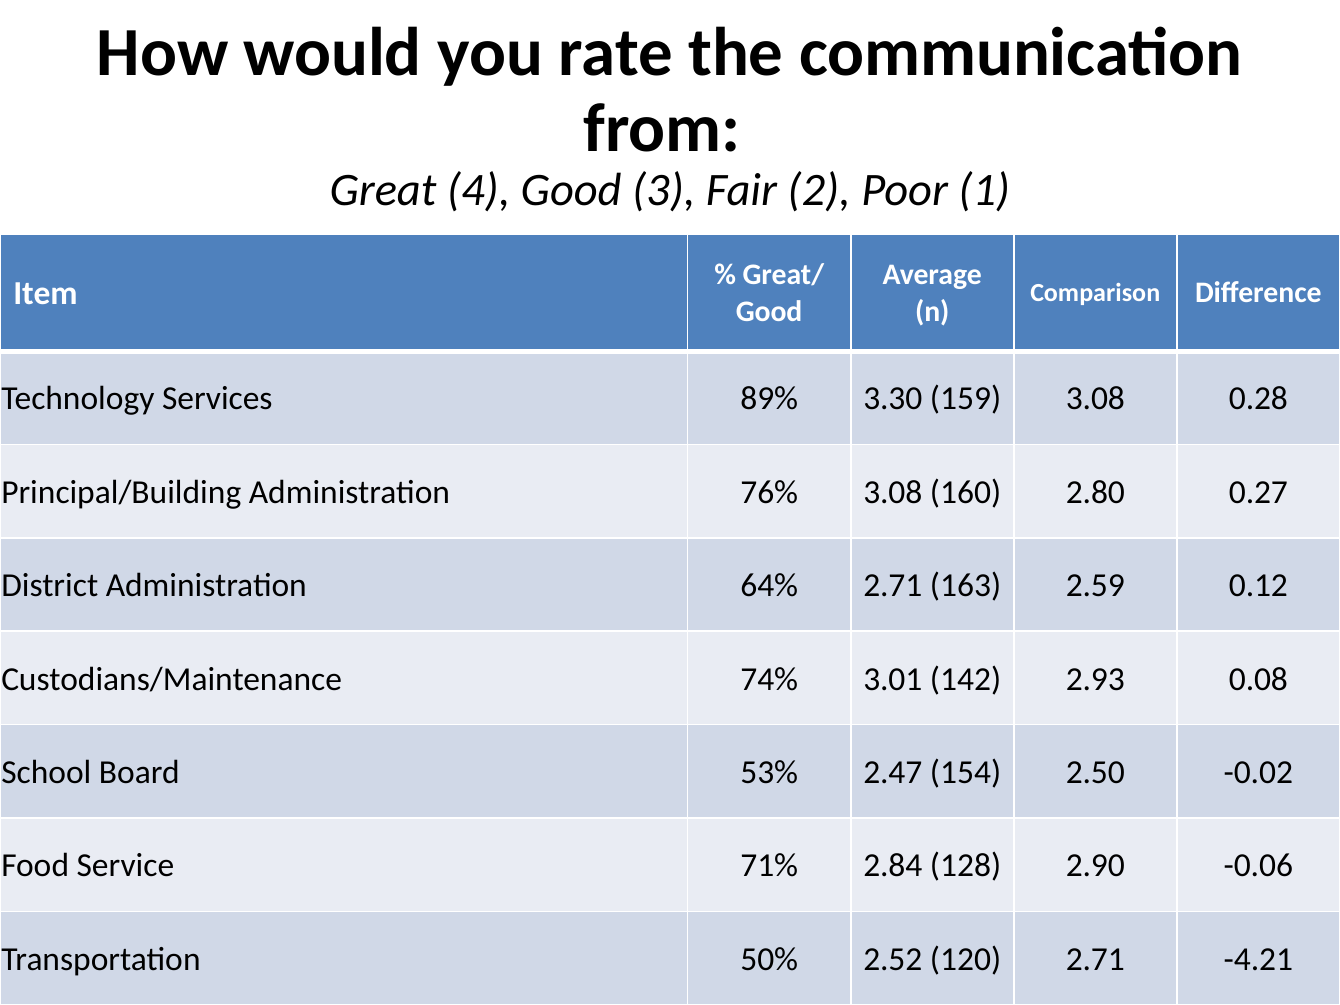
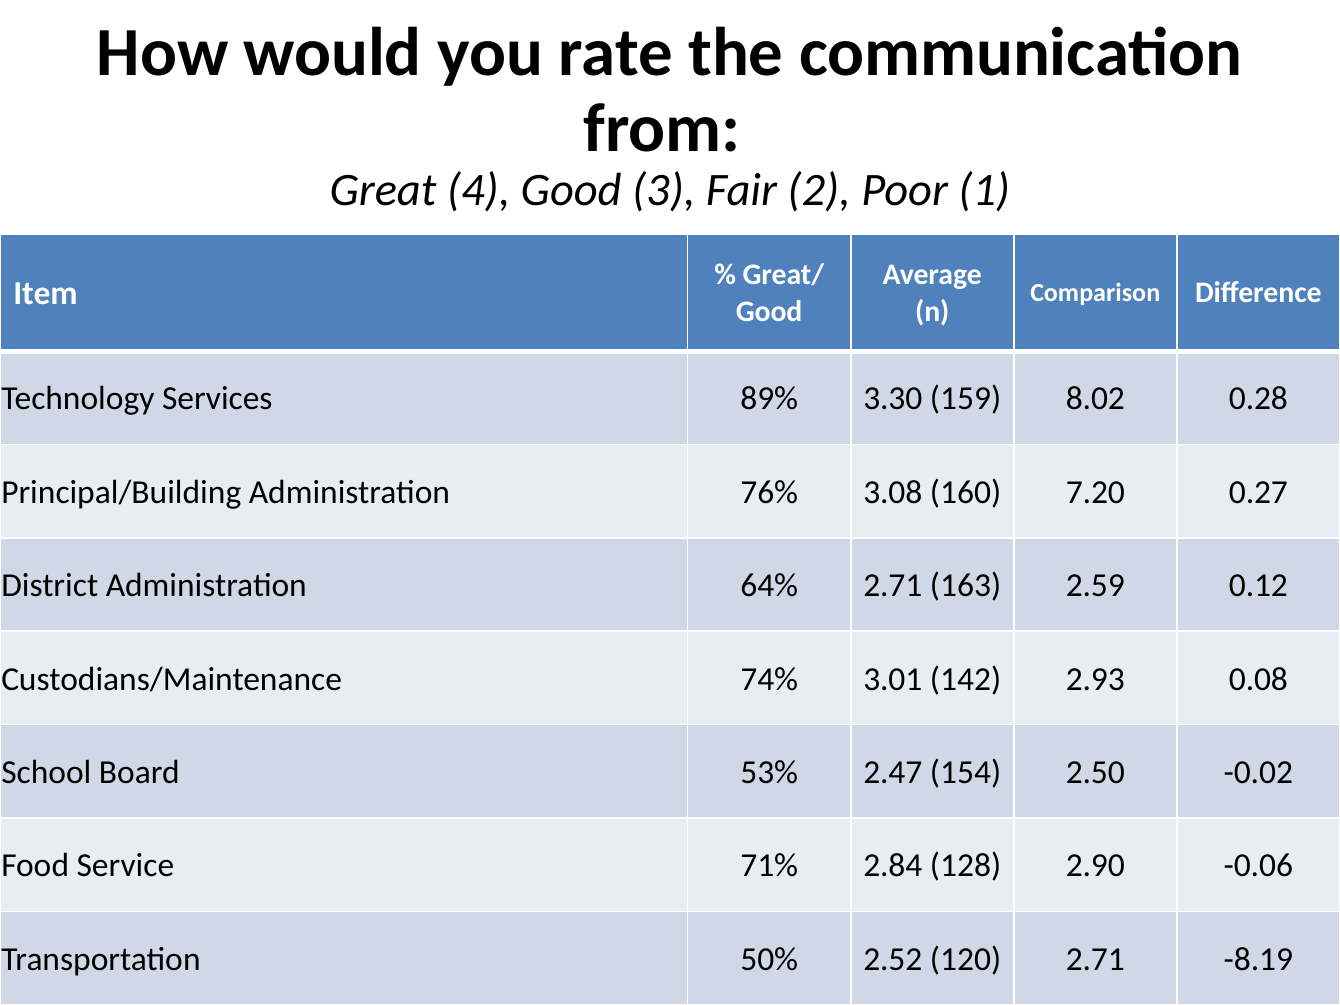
159 3.08: 3.08 -> 8.02 (1095, 399)
2.80: 2.80 -> 7.20 (1095, 492)
-4.21: -4.21 -> -8.19 (1258, 959)
